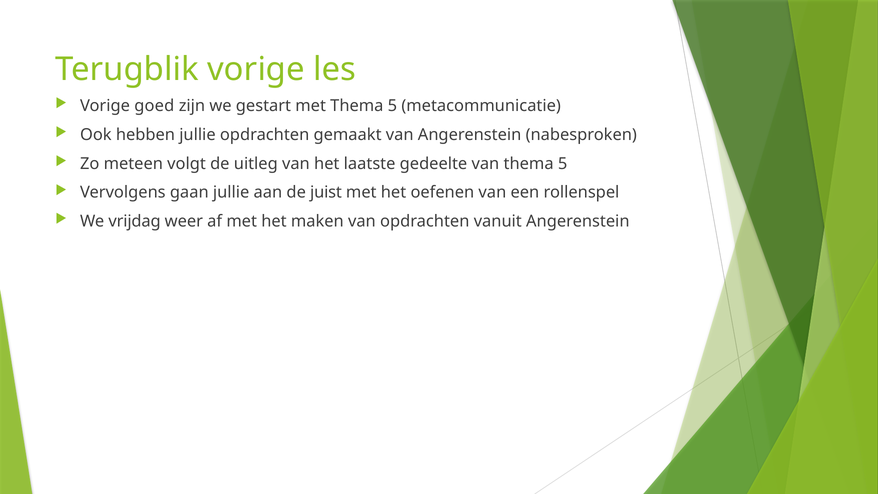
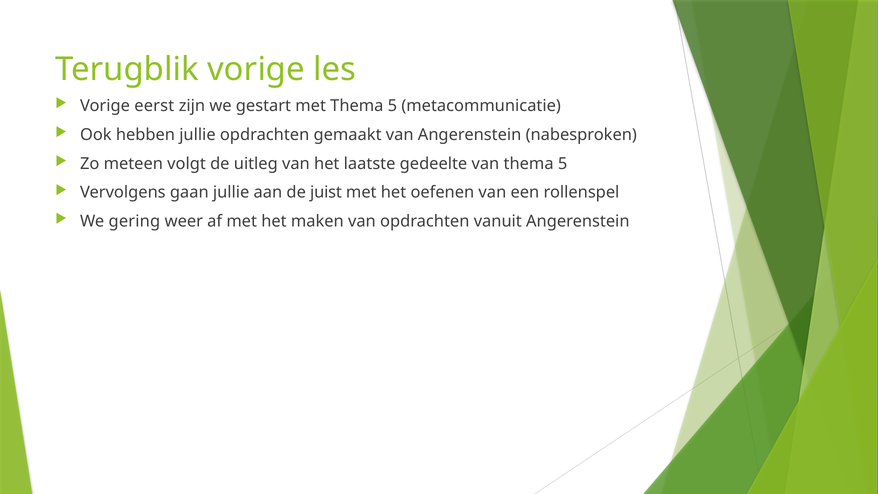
goed: goed -> eerst (154, 106)
vrijdag: vrijdag -> gering (134, 221)
